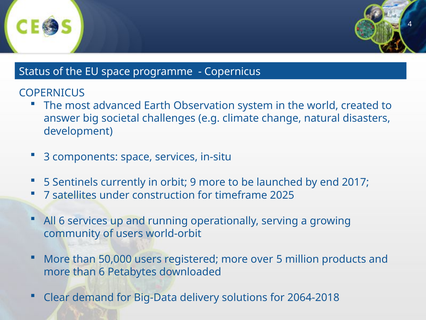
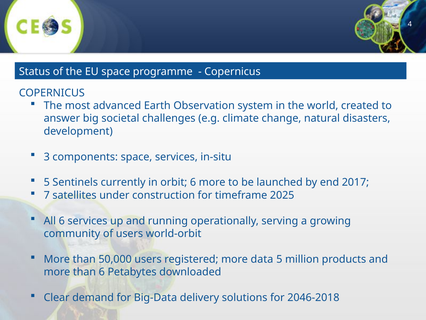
orbit 9: 9 -> 6 (193, 182)
over: over -> data (262, 259)
2064-2018: 2064-2018 -> 2046-2018 (313, 297)
